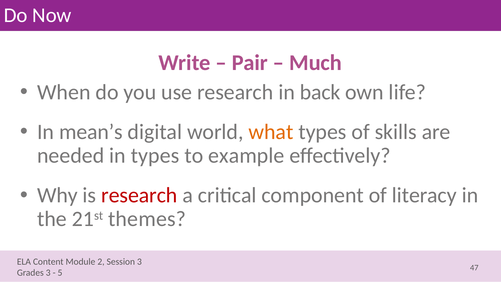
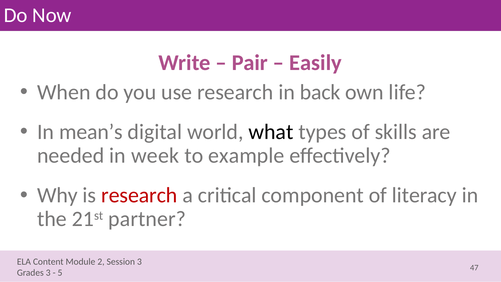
Much: Much -> Easily (316, 63)
what colour: orange -> black (271, 132)
in types: types -> week (155, 155)
themes: themes -> partner (147, 219)
